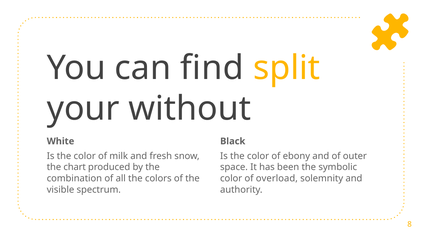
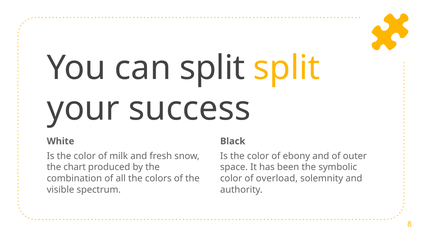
can find: find -> split (212, 68)
without: without -> success (190, 109)
